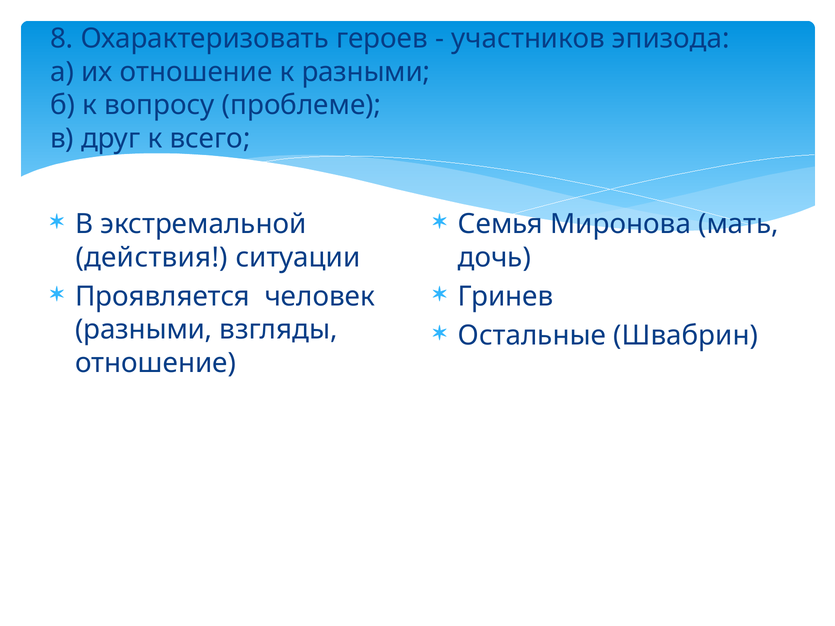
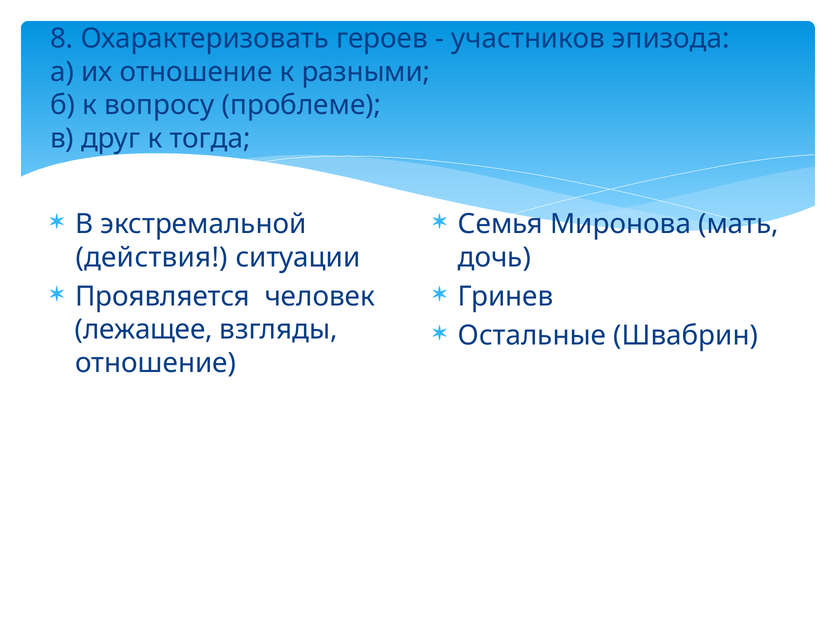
всего: всего -> тогда (210, 139)
разными: разными -> лежащее (144, 330)
